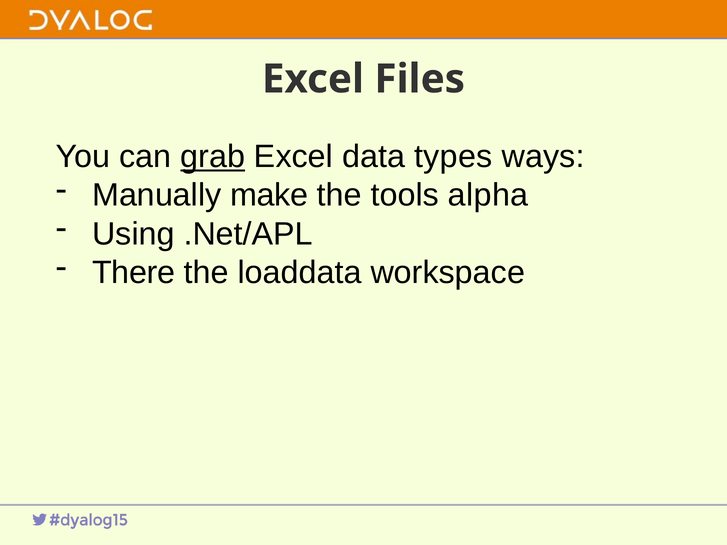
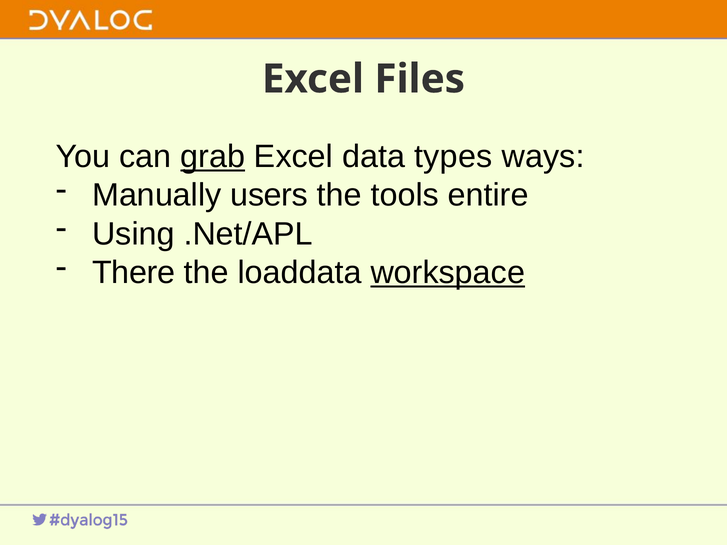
make: make -> users (269, 195)
alpha: alpha -> entire (488, 195)
workspace underline: none -> present (448, 273)
